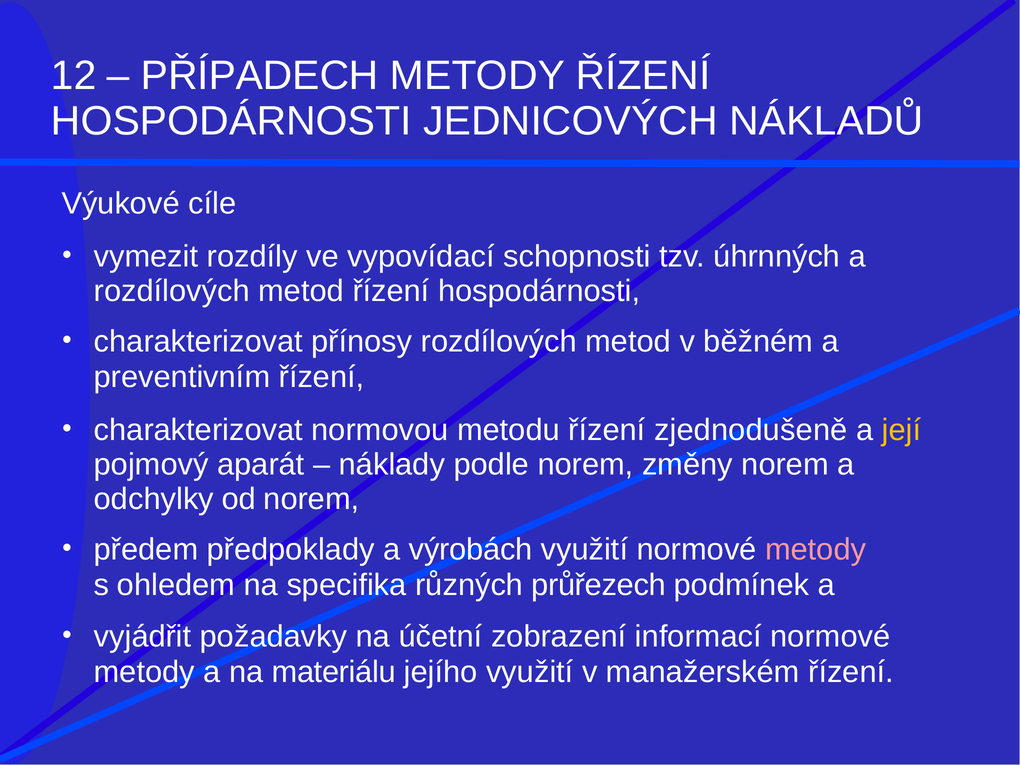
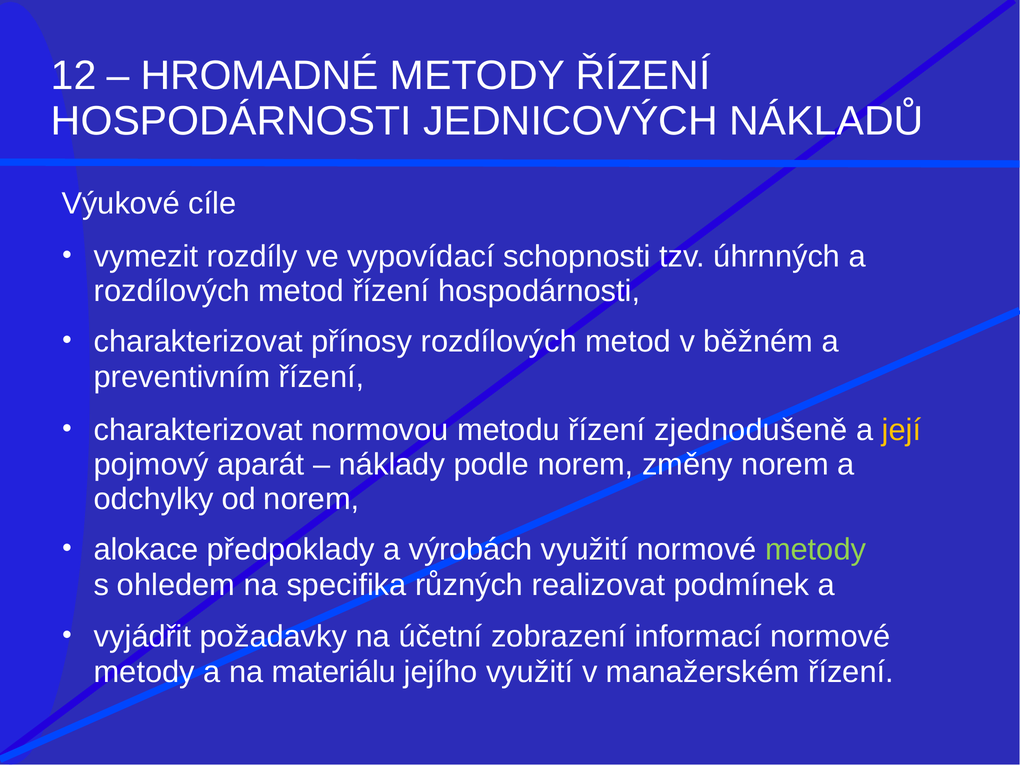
PŘÍPADECH: PŘÍPADECH -> HROMADNÉ (260, 76)
předem: předem -> alokace (146, 550)
metody colour: pink -> light green (816, 550)
průřezech: průřezech -> realizovat (598, 585)
